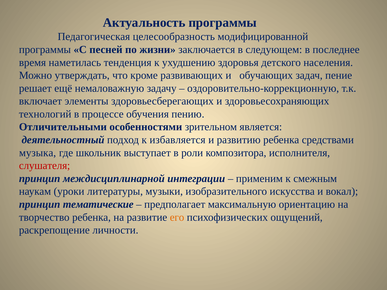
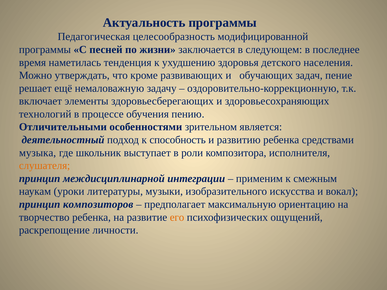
избавляется: избавляется -> способность (178, 140)
слушателя colour: red -> orange (45, 166)
тематические: тематические -> композиторов (98, 204)
